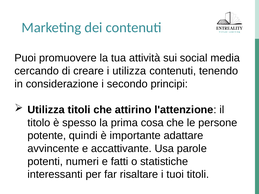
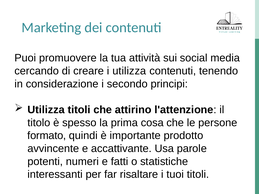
potente: potente -> formato (47, 136)
adattare: adattare -> prodotto (183, 136)
